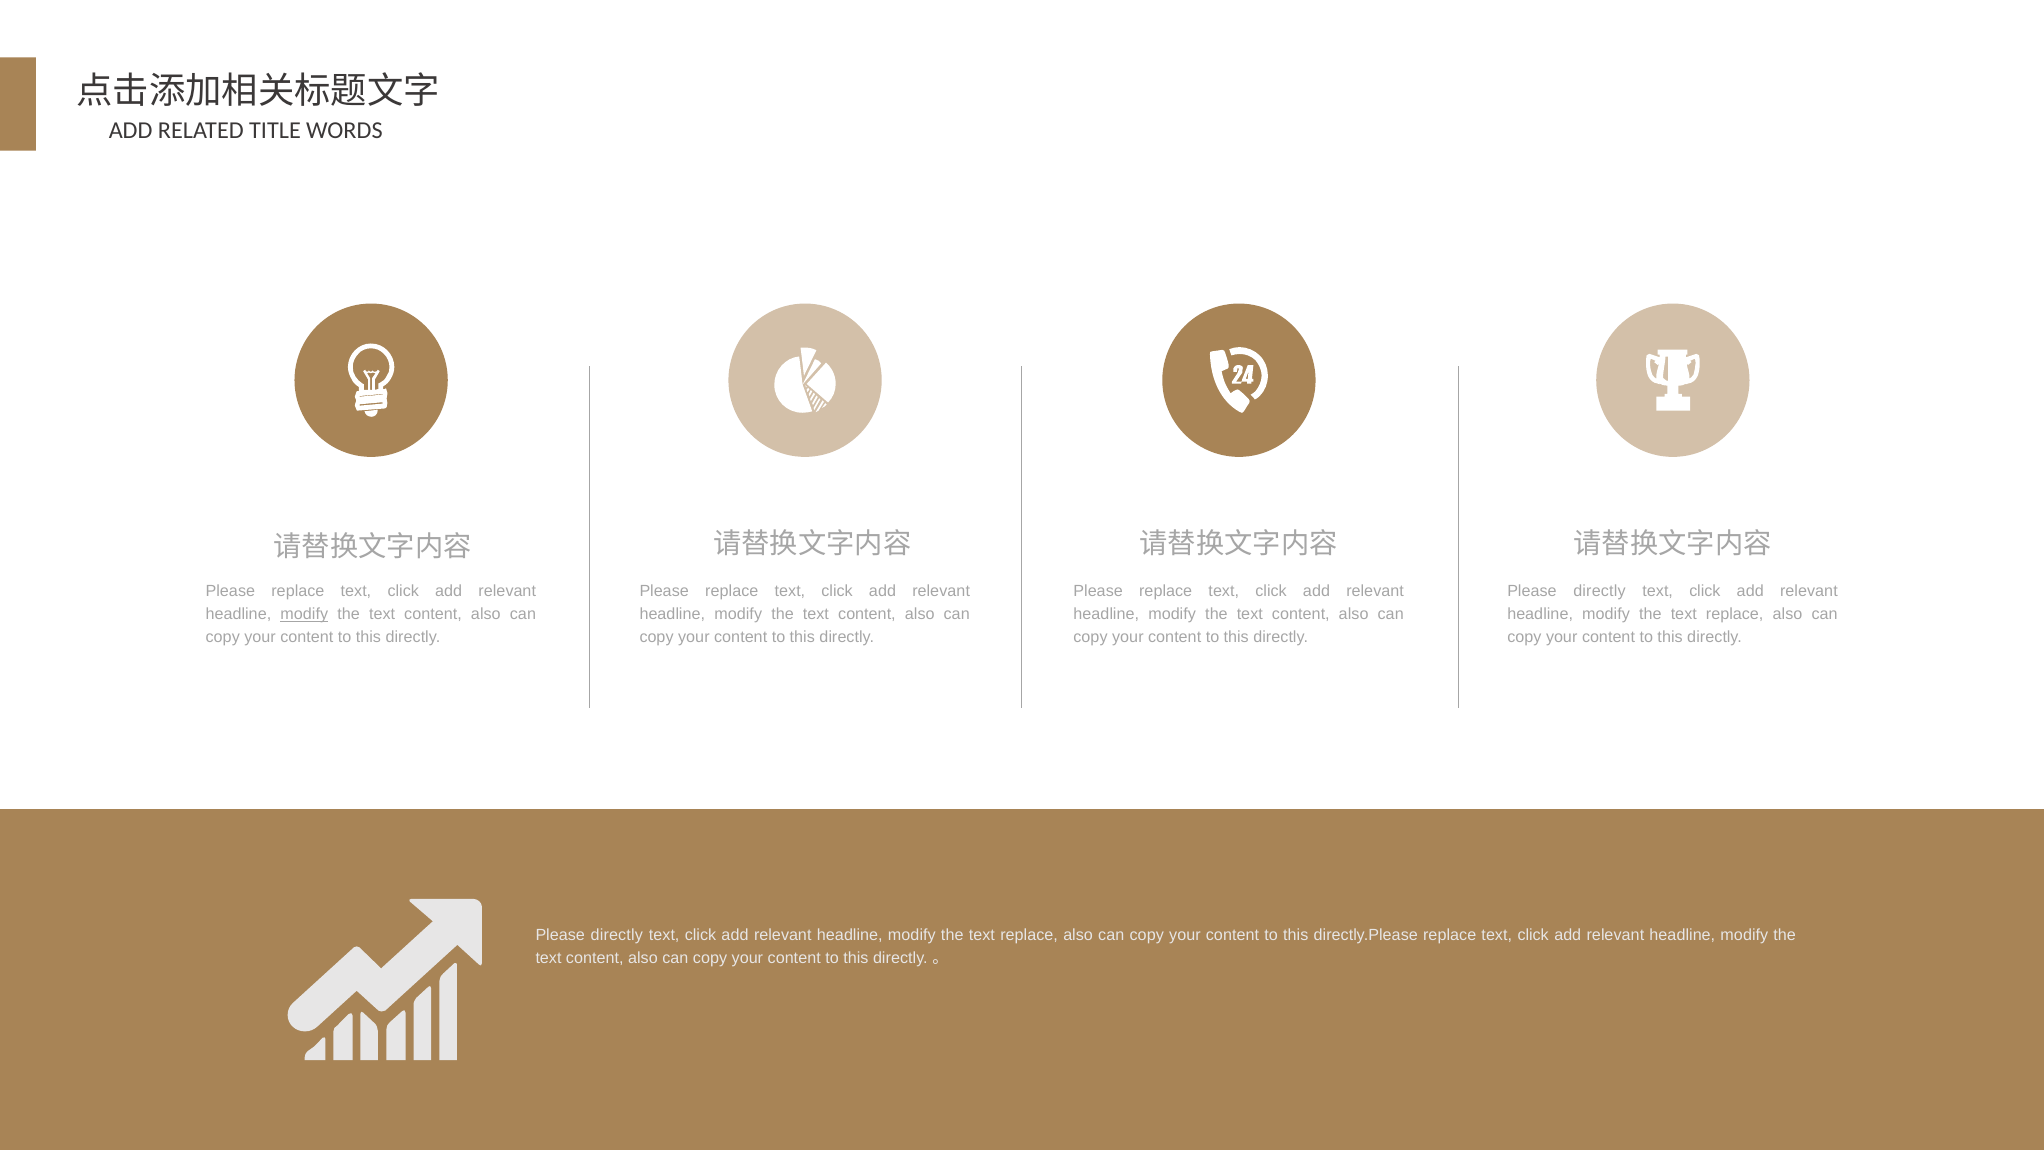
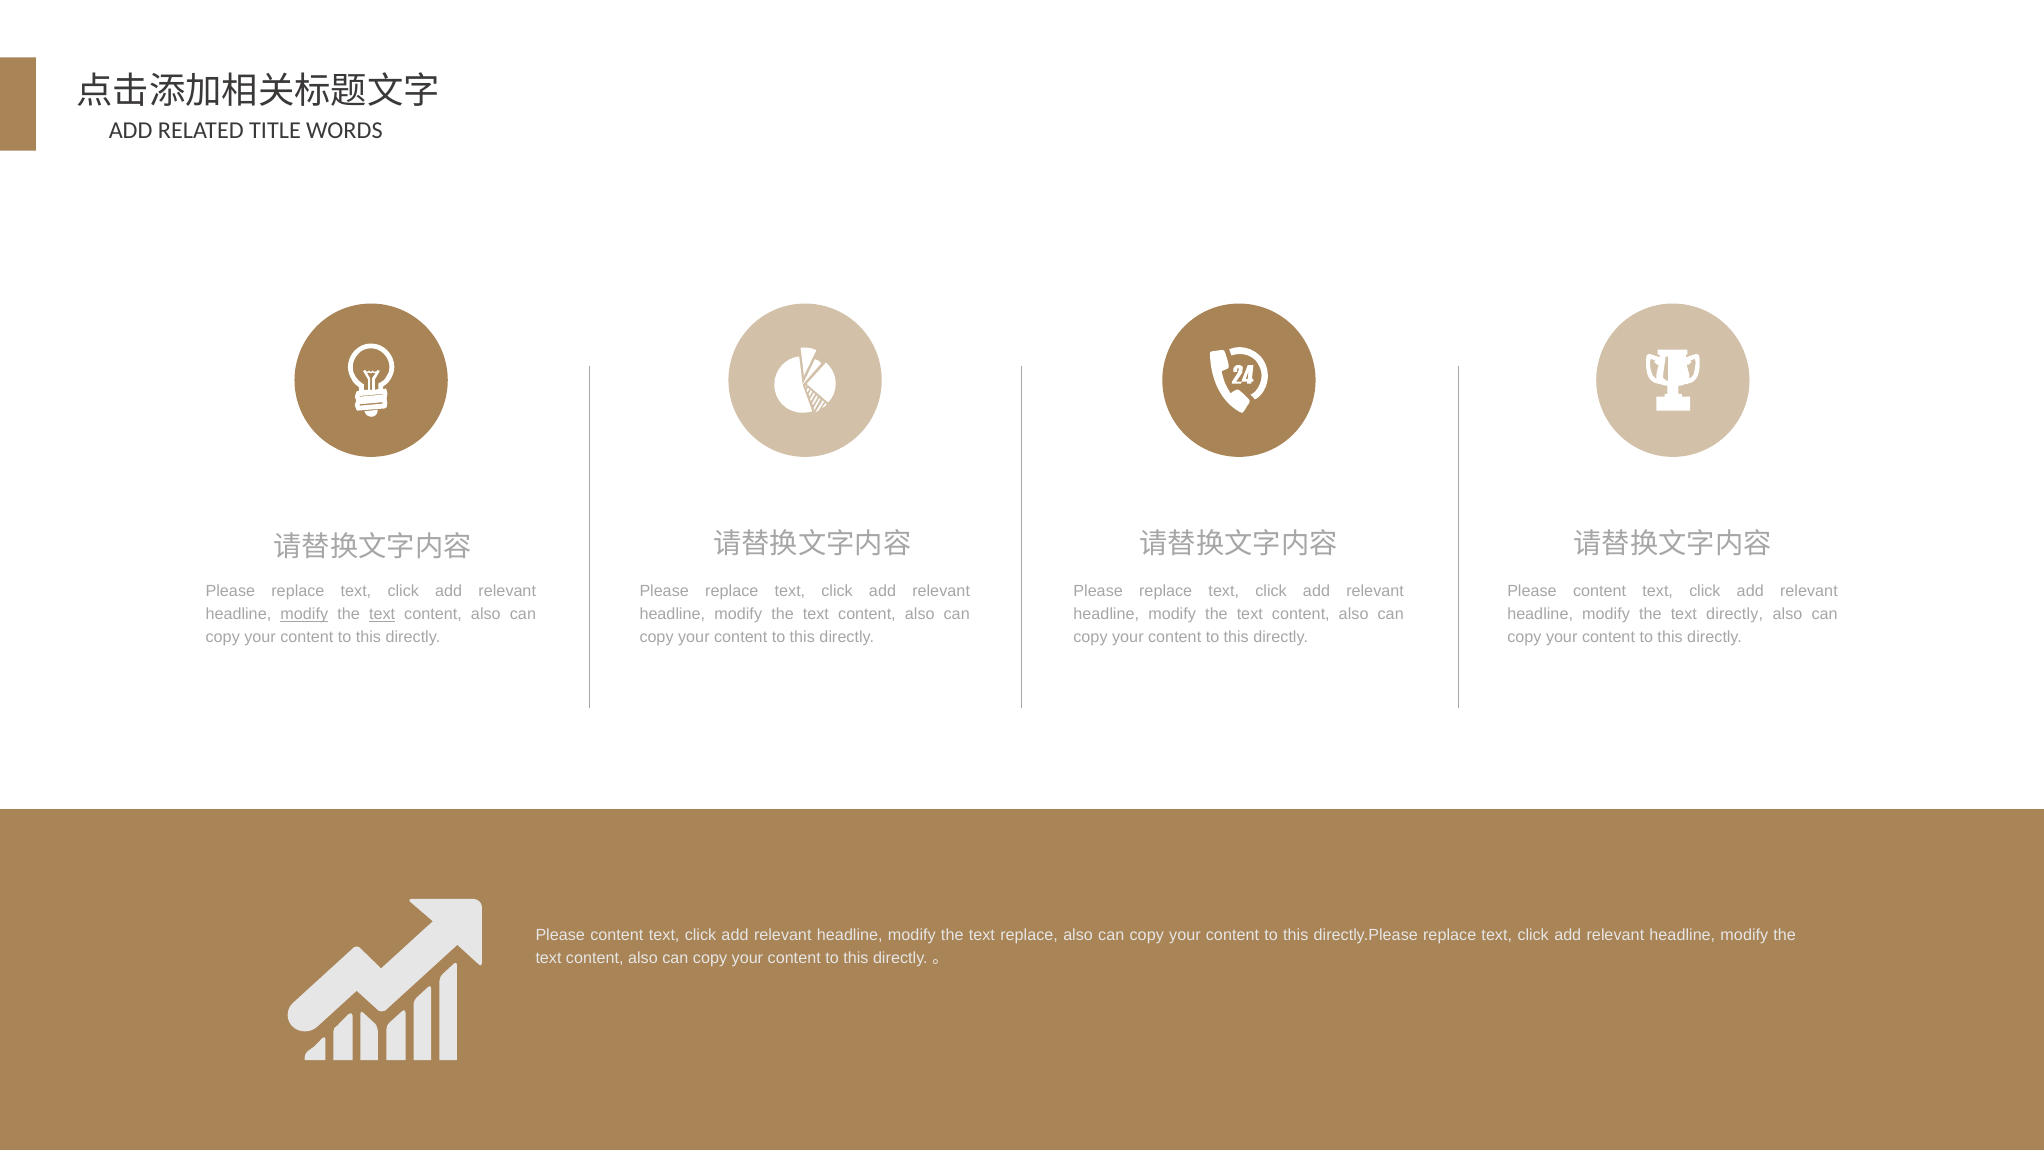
directly: directly -> content (1600, 591)
text underline: none -> present (382, 614)
replace: replace -> directly (1735, 614)
directly: directly -> content (617, 935)
